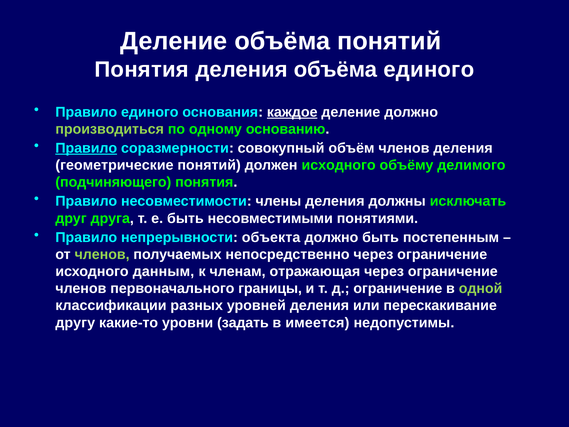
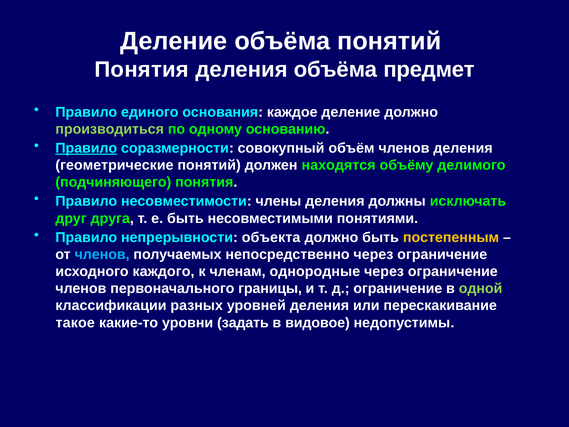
объёма единого: единого -> предмет (429, 69)
каждое underline: present -> none (292, 112)
должен исходного: исходного -> находятся (339, 165)
постепенным colour: white -> yellow (451, 237)
членов colour: light green -> light blue (102, 254)
данным: данным -> каждого (163, 271)
отражающая: отражающая -> однородные (315, 271)
другу: другу -> такое (75, 323)
имеется: имеется -> видовое (317, 323)
